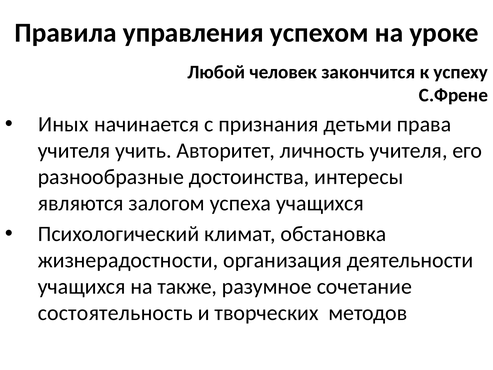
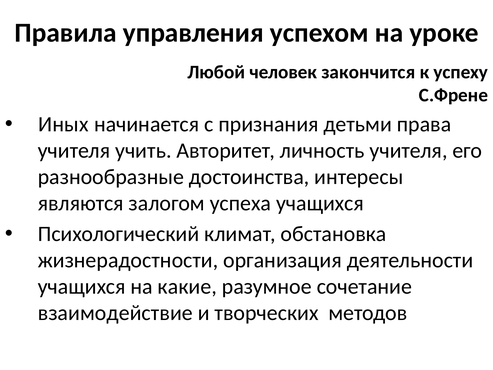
также: также -> какие (187, 287)
состоятельность: состоятельность -> взаимодействие (115, 313)
